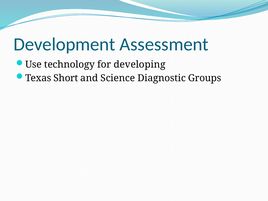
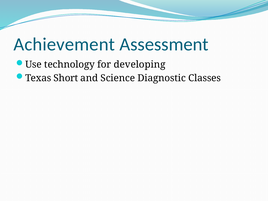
Development: Development -> Achievement (64, 44)
Groups: Groups -> Classes (205, 78)
